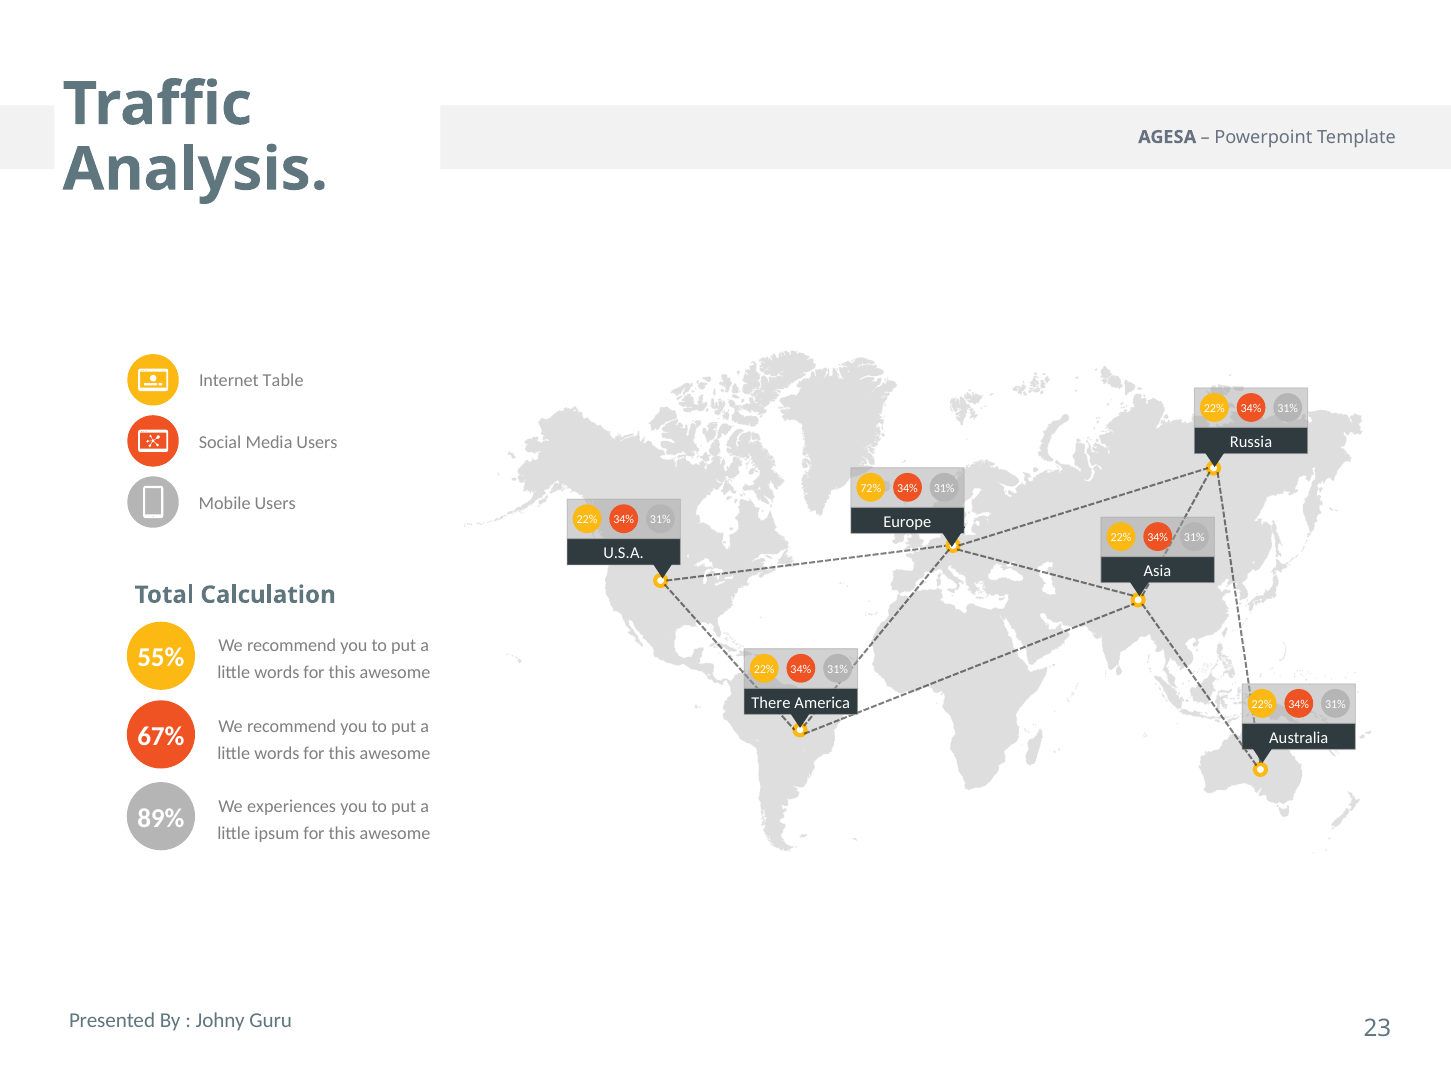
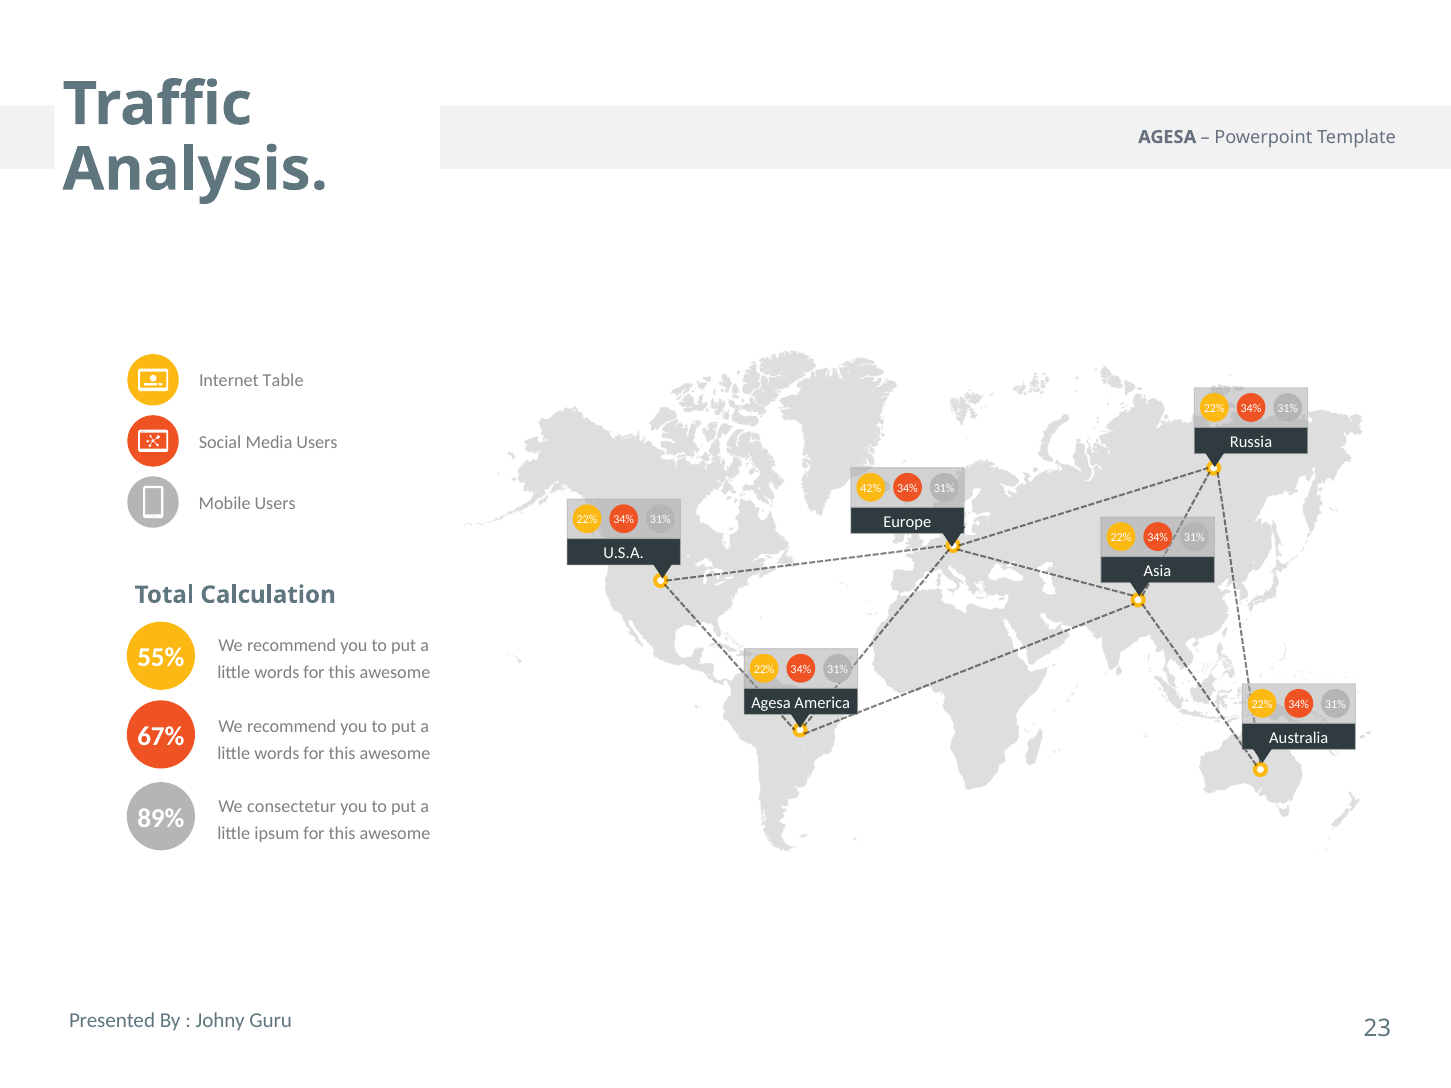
72%: 72% -> 42% (871, 488)
There: There -> Agesa (771, 703)
experiences: experiences -> consectetur (292, 806)
